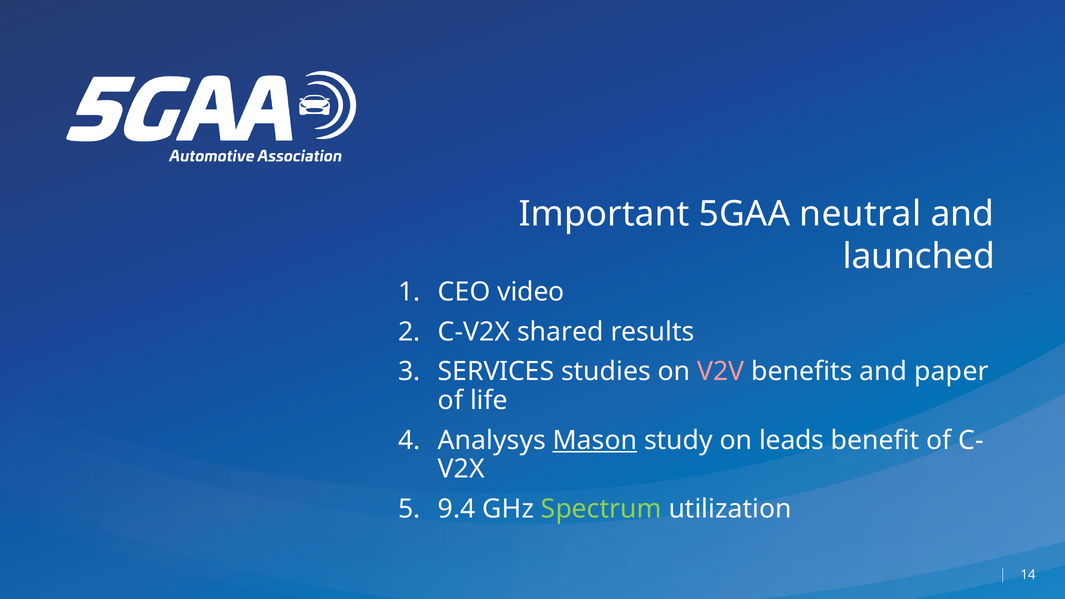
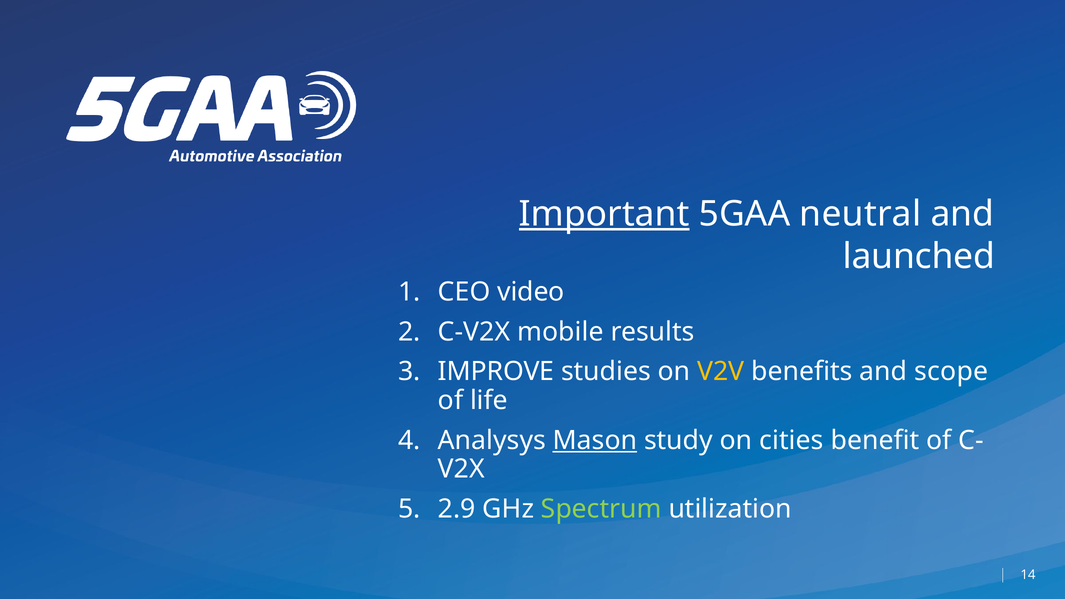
Important underline: none -> present (604, 214)
shared: shared -> mobile (560, 332)
SERVICES: SERVICES -> IMPROVE (496, 372)
V2V colour: pink -> yellow (721, 372)
paper: paper -> scope (951, 372)
leads: leads -> cities (791, 440)
9.4: 9.4 -> 2.9 (457, 509)
